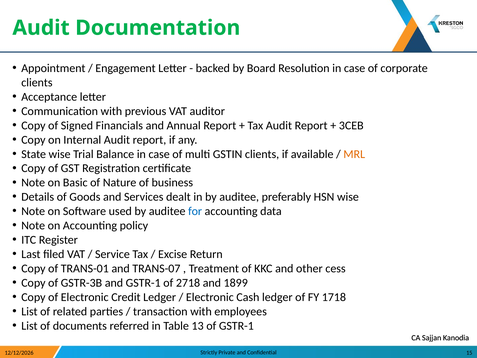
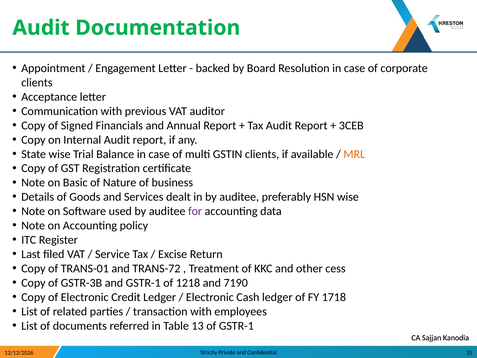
for colour: blue -> purple (195, 211)
TRANS-07: TRANS-07 -> TRANS-72 (156, 268)
2718: 2718 -> 1218 (188, 283)
1899: 1899 -> 7190 (236, 283)
